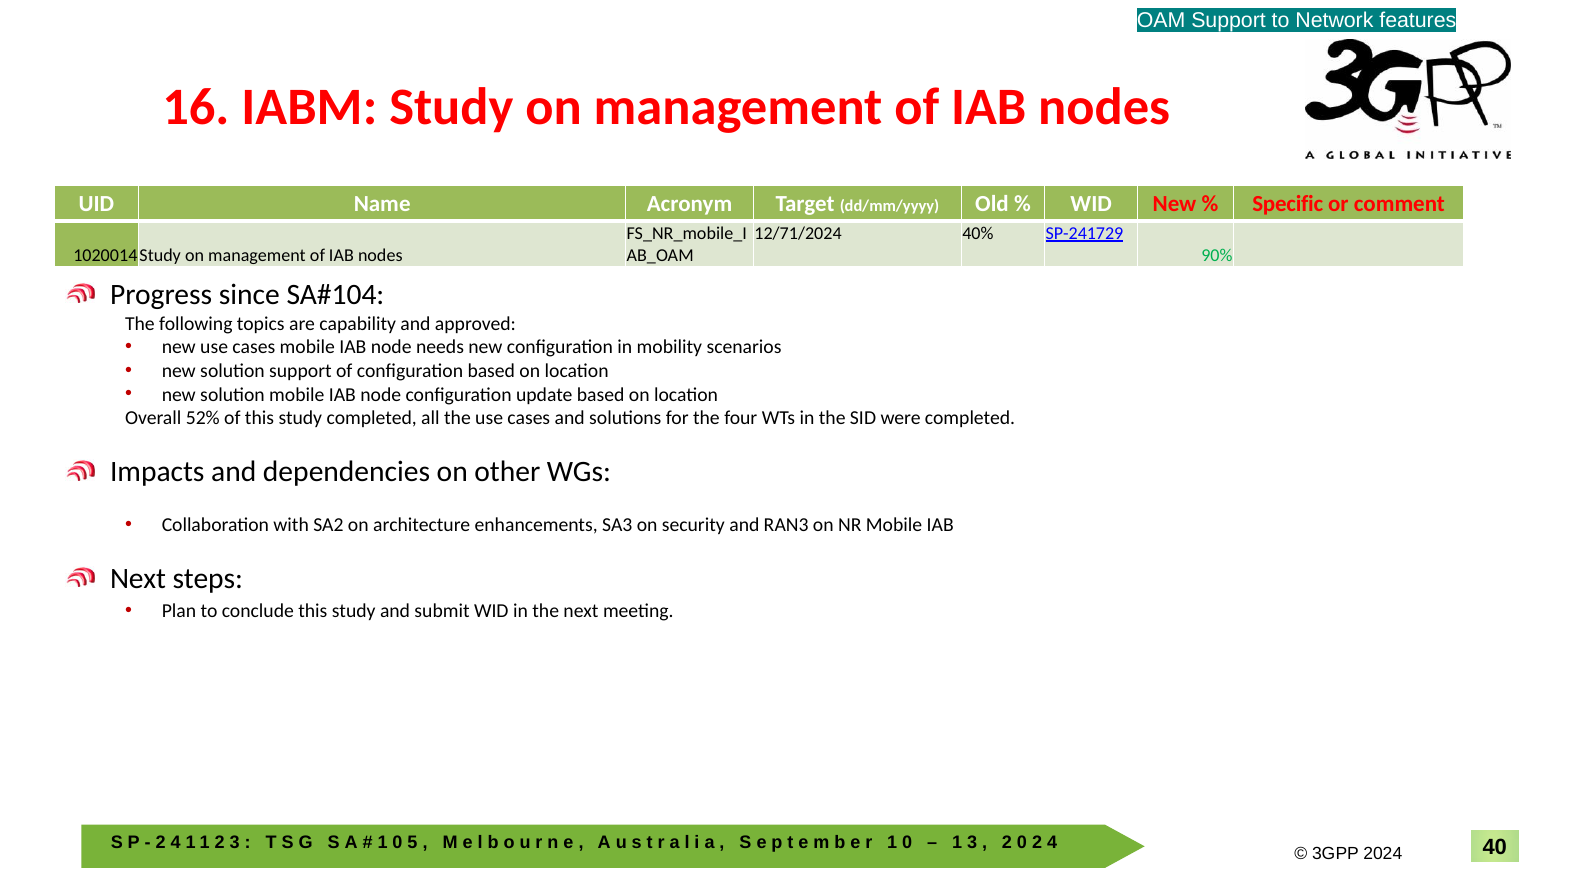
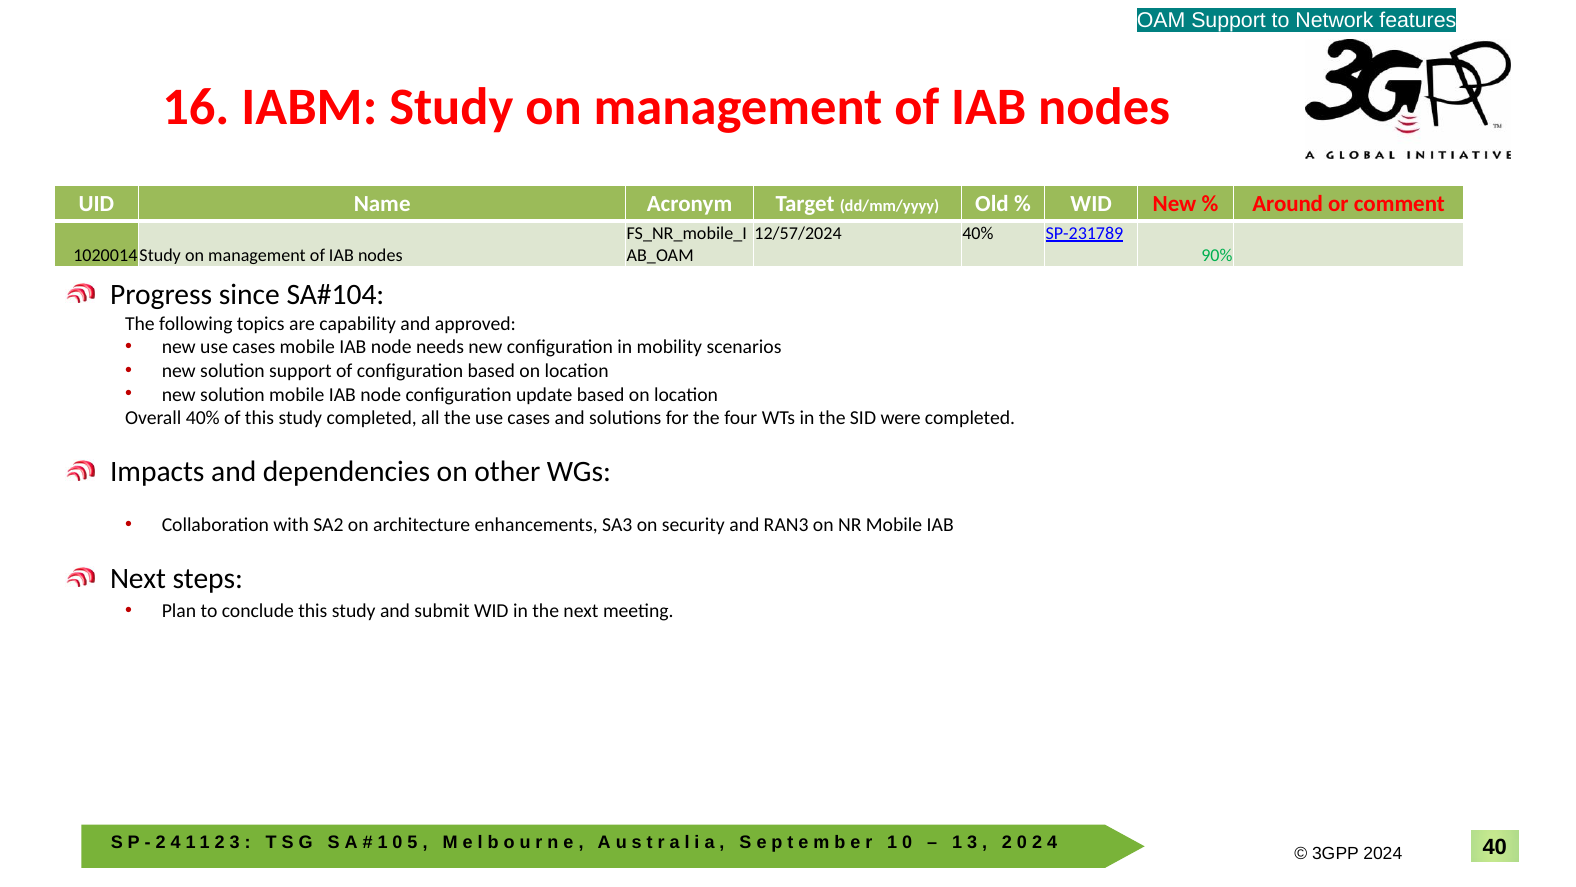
Specific: Specific -> Around (1288, 204)
12/71/2024: 12/71/2024 -> 12/57/2024 (798, 233)
SP-241729: SP-241729 -> SP-231789 (1084, 233)
Overall 52%: 52% -> 40% (203, 418)
